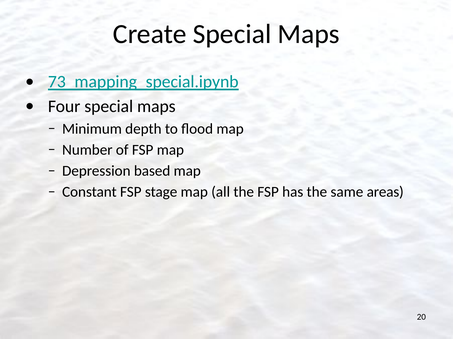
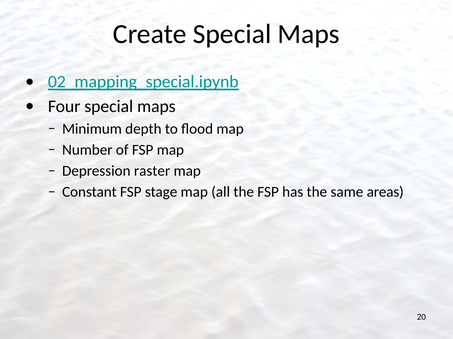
73_mapping_special.ipynb: 73_mapping_special.ipynb -> 02_mapping_special.ipynb (143, 82)
based: based -> raster (152, 171)
